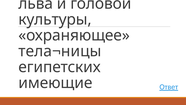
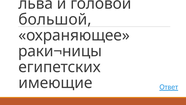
культуры: культуры -> большой (55, 19)
тела¬ницы: тела¬ницы -> раки¬ницы (60, 51)
